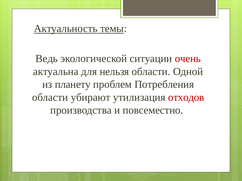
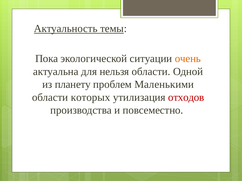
Ведь: Ведь -> Пока (47, 59)
очень colour: red -> orange (188, 59)
Потребления: Потребления -> Маленькими (164, 85)
убирают: убирают -> которых (91, 98)
